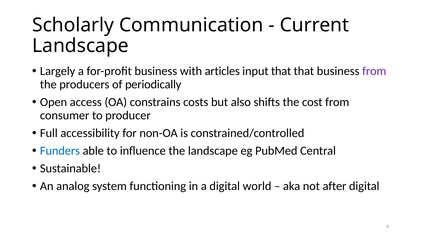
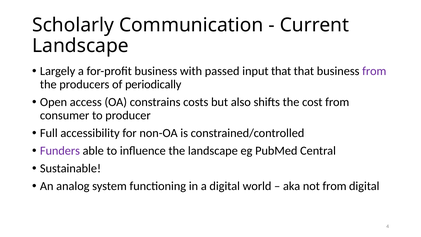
articles: articles -> passed (222, 71)
Funders colour: blue -> purple (60, 151)
not after: after -> from (335, 186)
